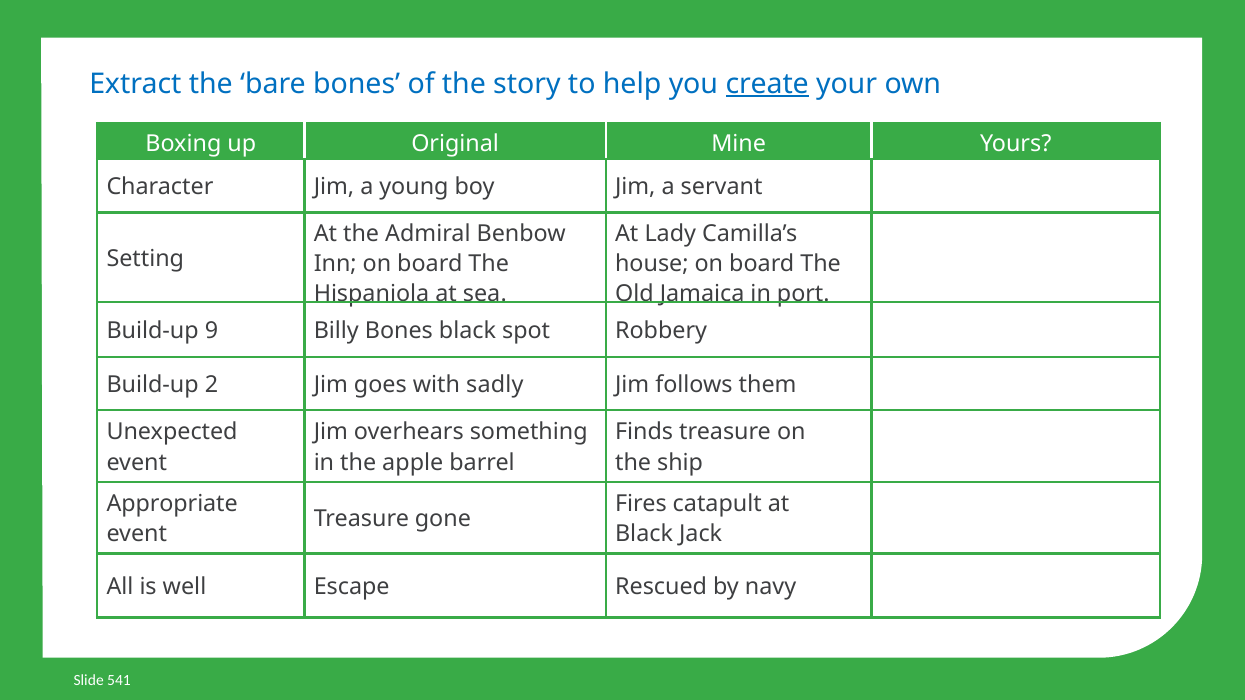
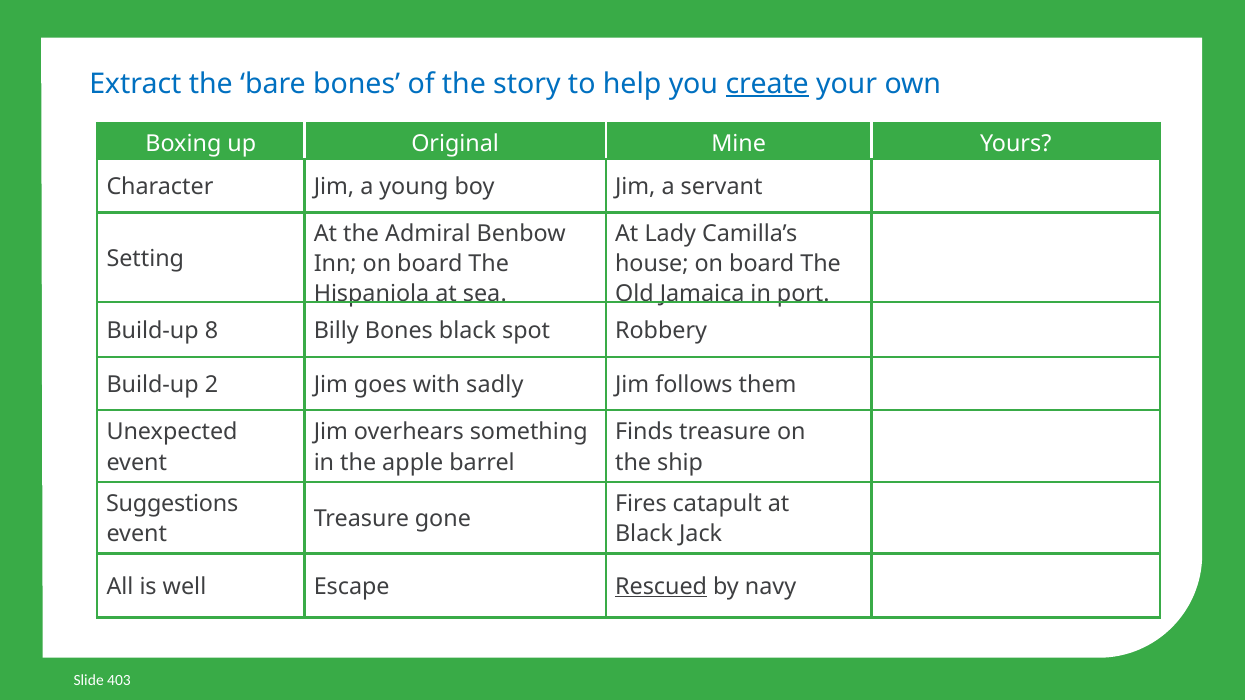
9: 9 -> 8 (212, 331)
Appropriate: Appropriate -> Suggestions (172, 504)
Rescued underline: none -> present (661, 587)
541: 541 -> 403 (119, 680)
